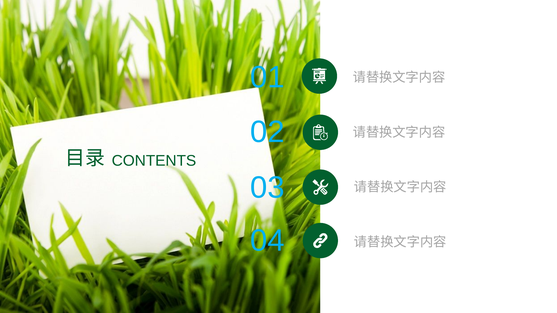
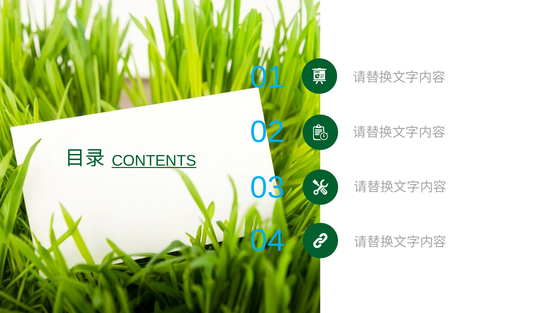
CONTENTS underline: none -> present (154, 161)
